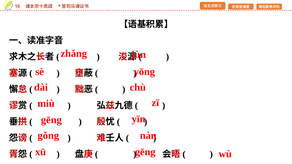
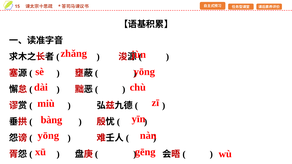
gēng: gēng -> bàng (51, 120)
gǒng: gǒng -> yōng (48, 136)
